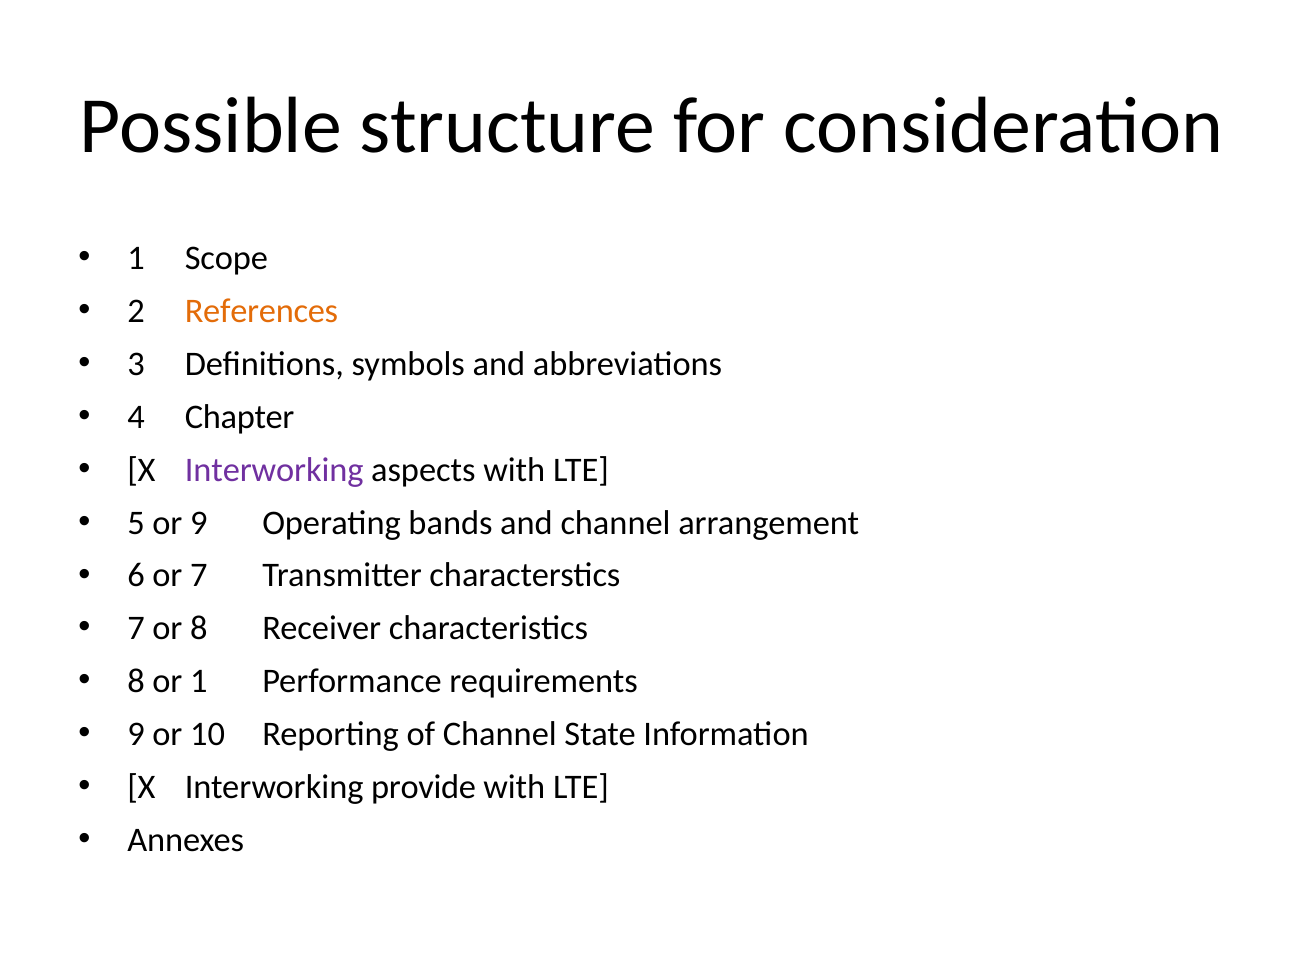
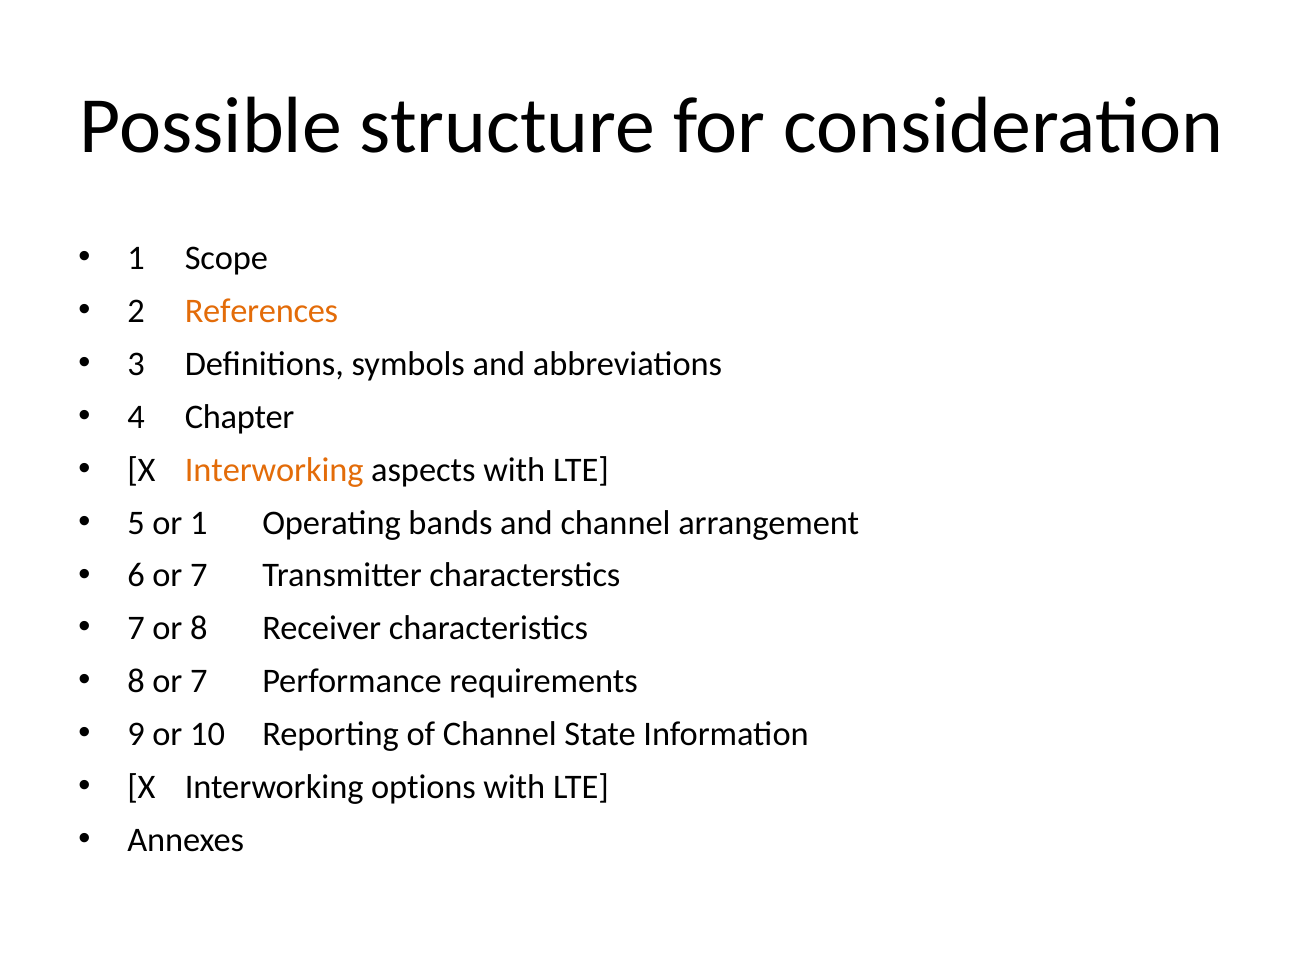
Interworking colour: purple -> orange (274, 470)
or 9: 9 -> 1 (199, 523)
8 or 1: 1 -> 7 (199, 681)
provide: provide -> options (424, 787)
